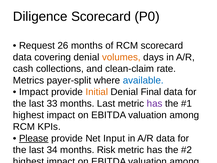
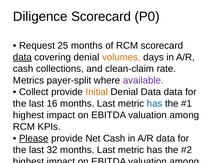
26: 26 -> 25 (63, 46)
data underline: none -> present (22, 57)
available colour: blue -> purple (143, 80)
Impact: Impact -> Collect (34, 92)
Denial Final: Final -> Data (151, 92)
33: 33 -> 16 (52, 103)
has colour: purple -> blue (155, 103)
Net Input: Input -> Cash (114, 138)
34: 34 -> 32 (52, 150)
Risk: Risk -> Last (106, 150)
